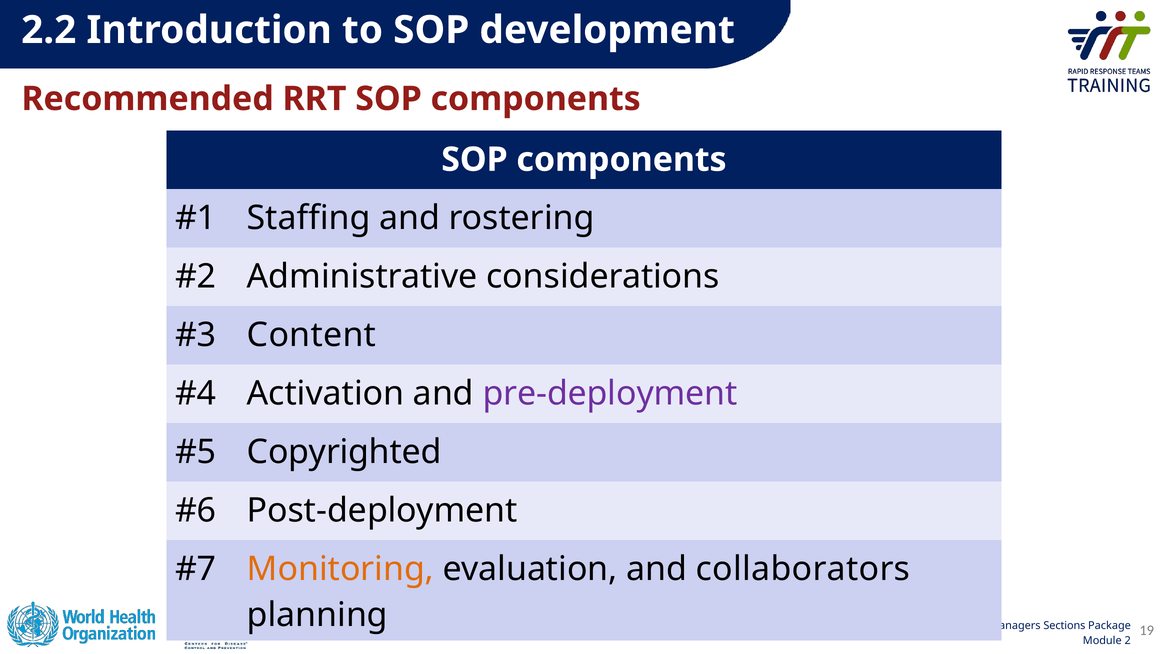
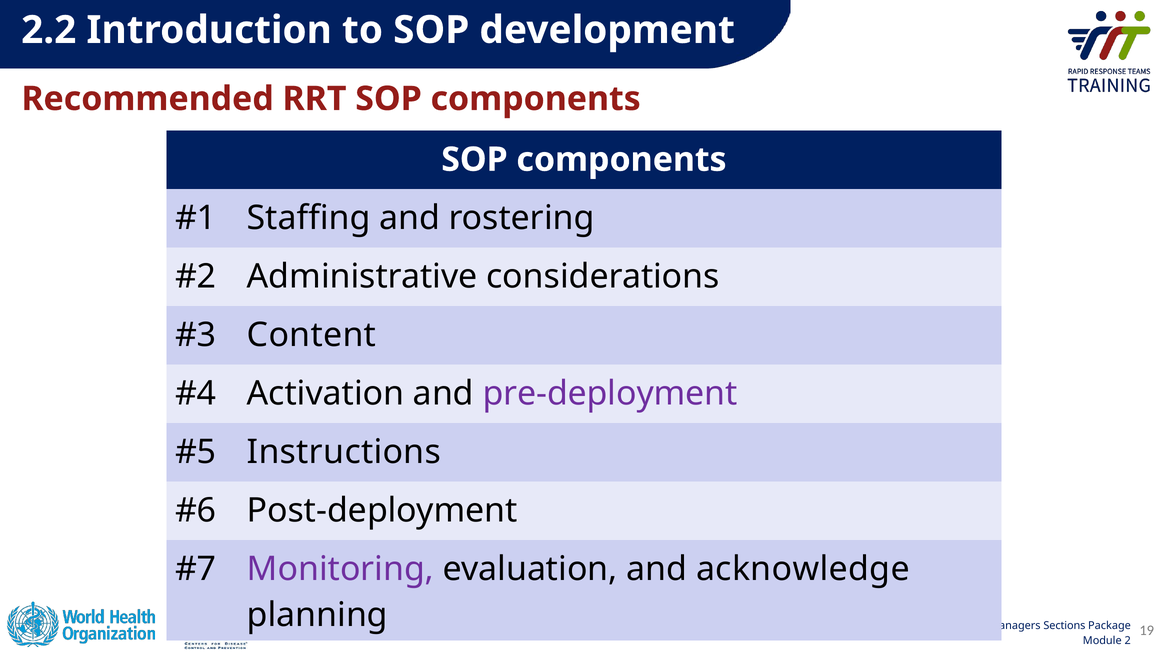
Copyrighted: Copyrighted -> Instructions (344, 452)
Monitoring colour: orange -> purple (340, 569)
collaborators: collaborators -> acknowledge (803, 569)
